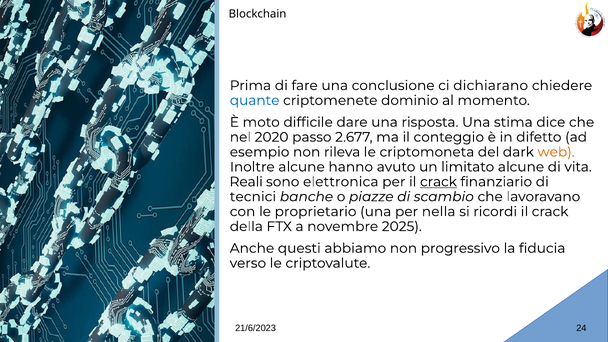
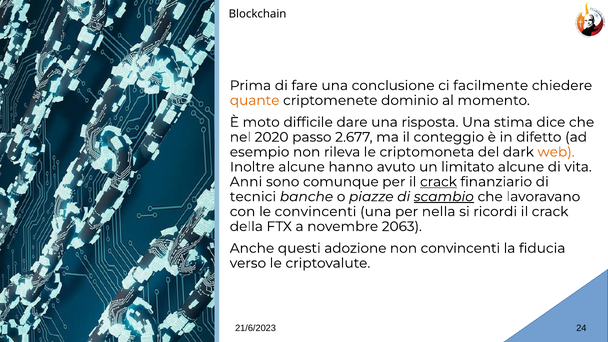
dichiarano: dichiarano -> facilmente (491, 86)
quante colour: blue -> orange (255, 100)
Reali: Reali -> Anni (246, 182)
elettronica: elettronica -> comunque (341, 182)
scambio underline: none -> present (444, 197)
le proprietario: proprietario -> convincenti (316, 212)
2025: 2025 -> 2063 (402, 226)
abbiamo: abbiamo -> adozione (355, 248)
non progressivo: progressivo -> convincenti (460, 248)
